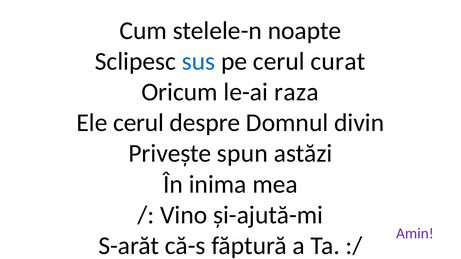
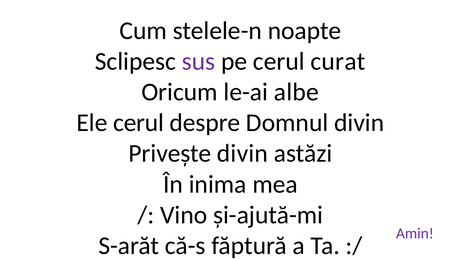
sus colour: blue -> purple (199, 62)
raza: raza -> albe (296, 92)
Privește spun: spun -> divin (242, 154)
